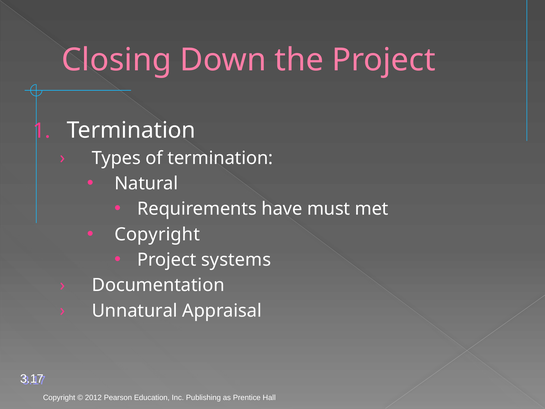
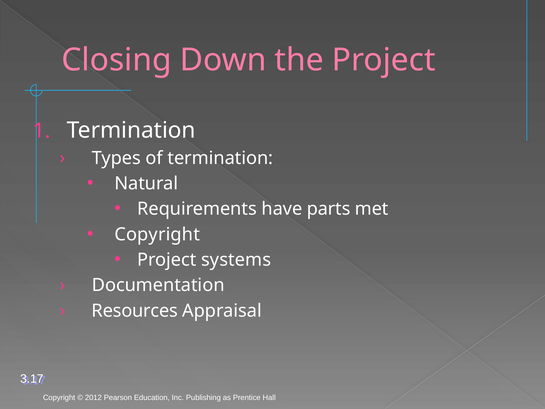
must: must -> parts (329, 209)
Unnatural: Unnatural -> Resources (135, 311)
